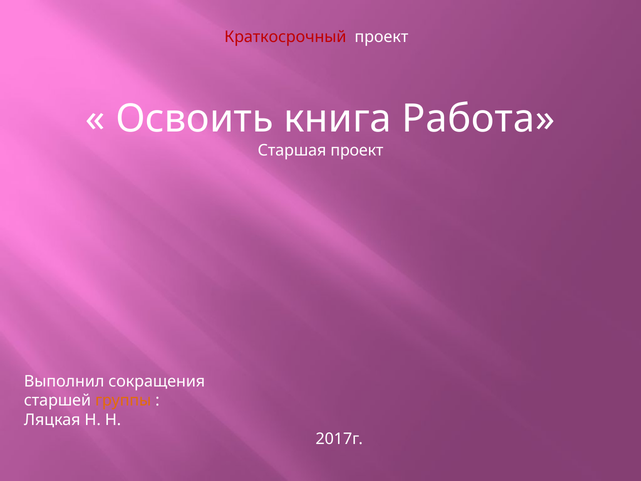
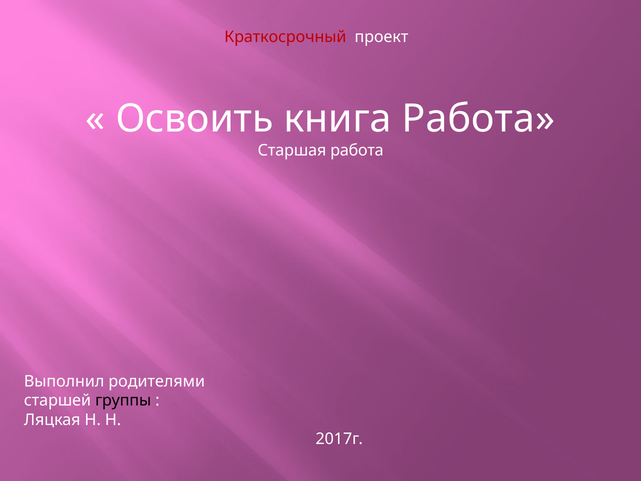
Старшая проект: проект -> работа (357, 150)
сокращения: сокращения -> родителями (157, 381)
группы colour: orange -> black (123, 400)
